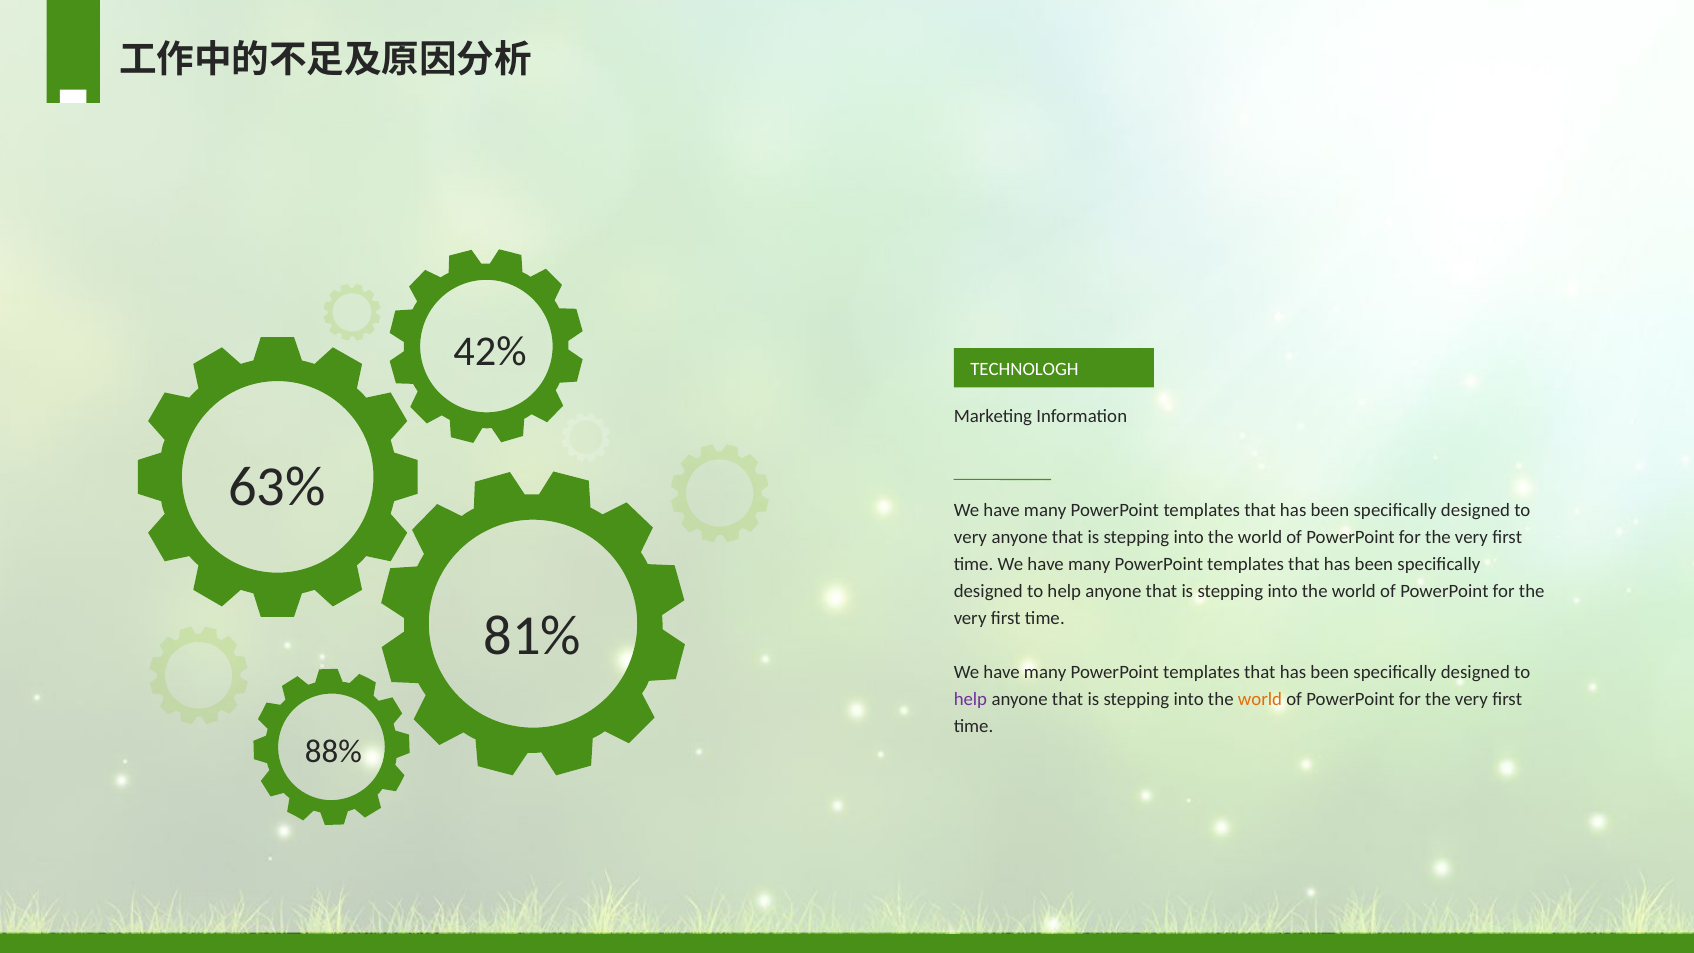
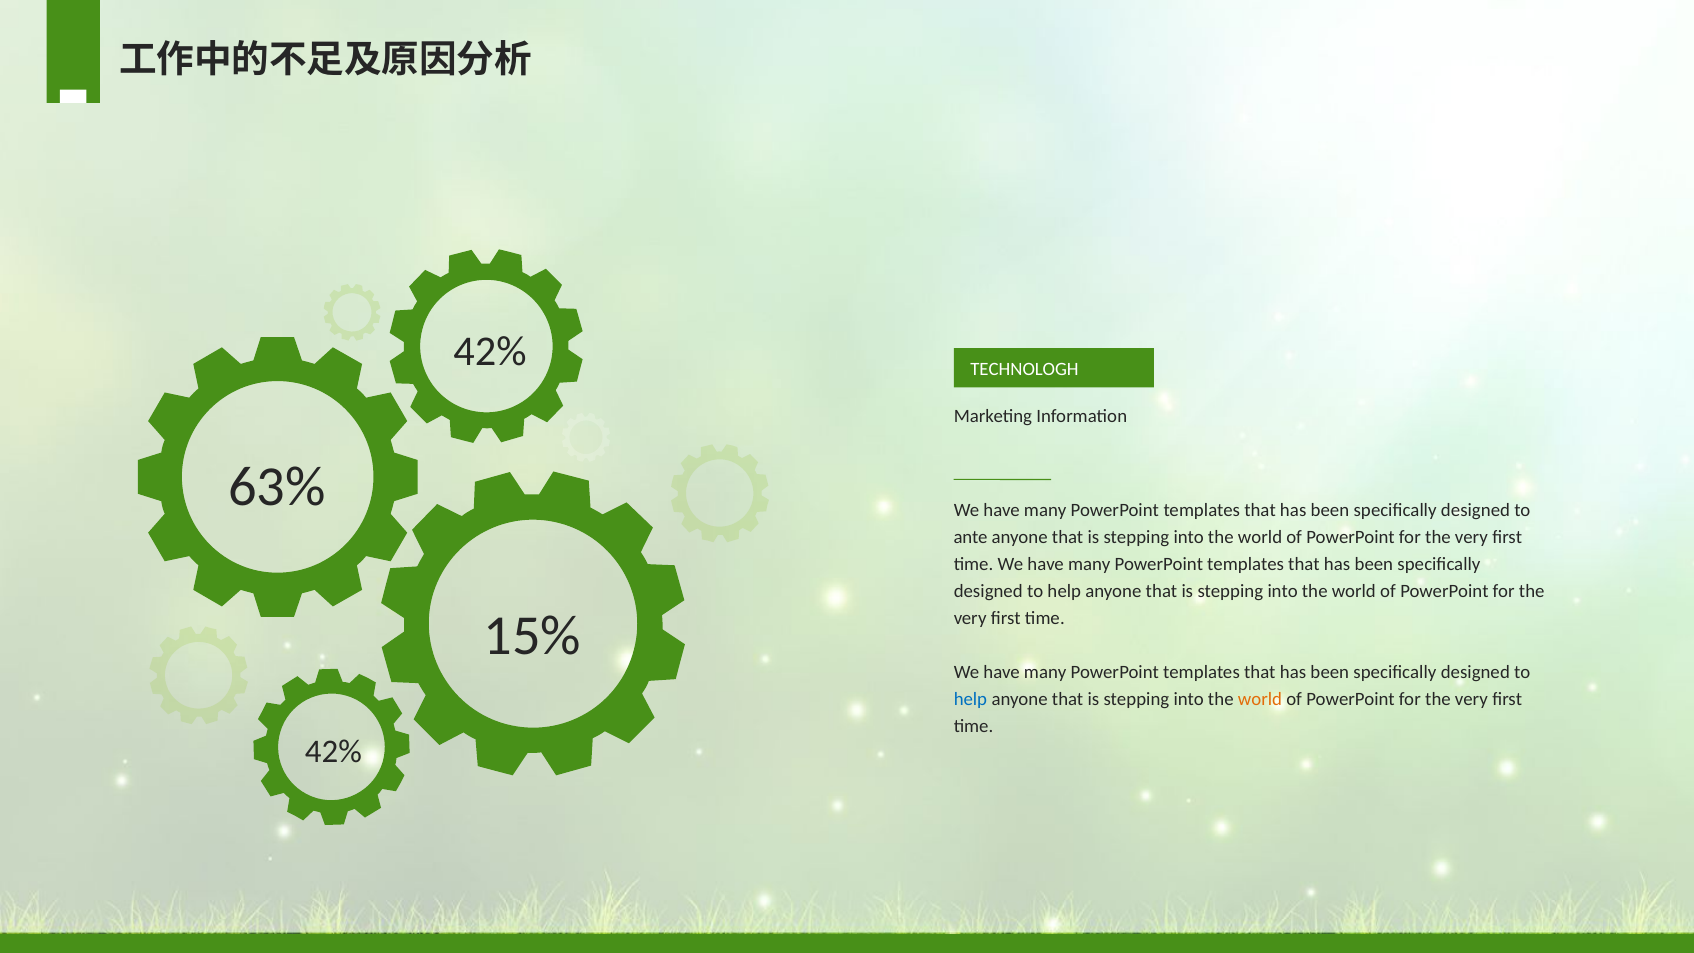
very: very -> ante (970, 537)
81%: 81% -> 15% (532, 636)
help colour: purple -> blue (970, 699)
88%: 88% -> 42% (333, 751)
